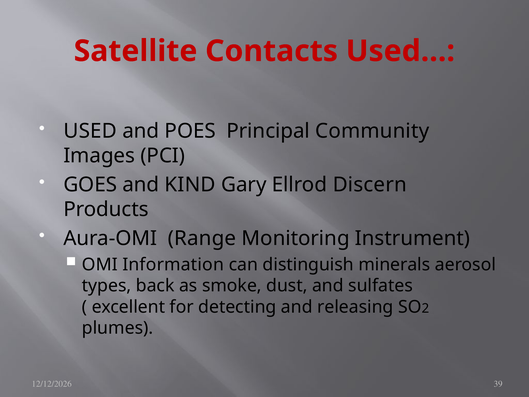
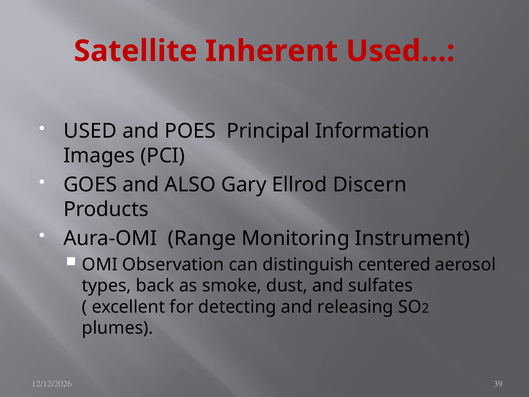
Contacts: Contacts -> Inherent (272, 51)
Community: Community -> Information (372, 131)
KIND: KIND -> ALSO (190, 185)
Information: Information -> Observation (173, 264)
minerals: minerals -> centered (394, 264)
